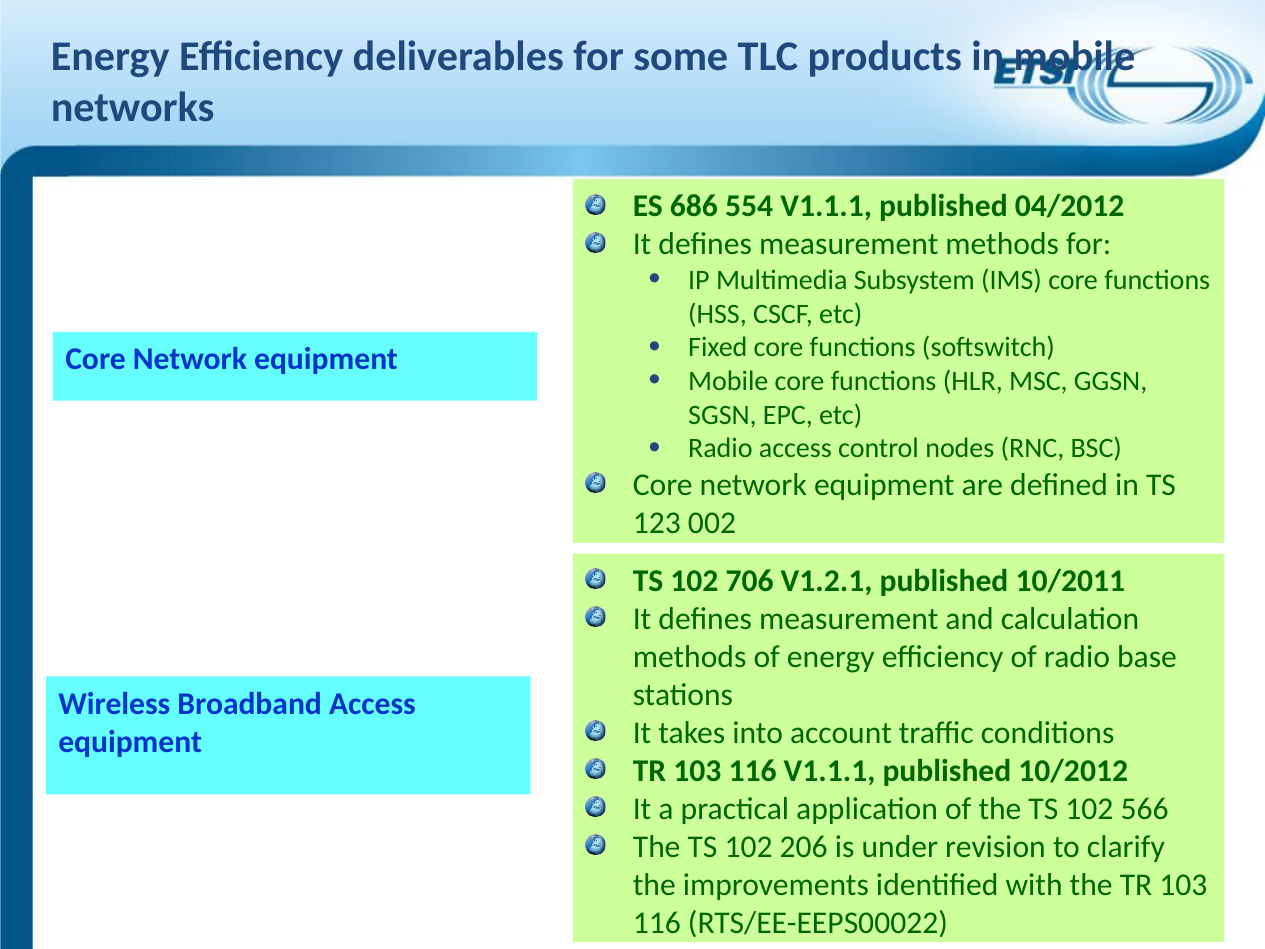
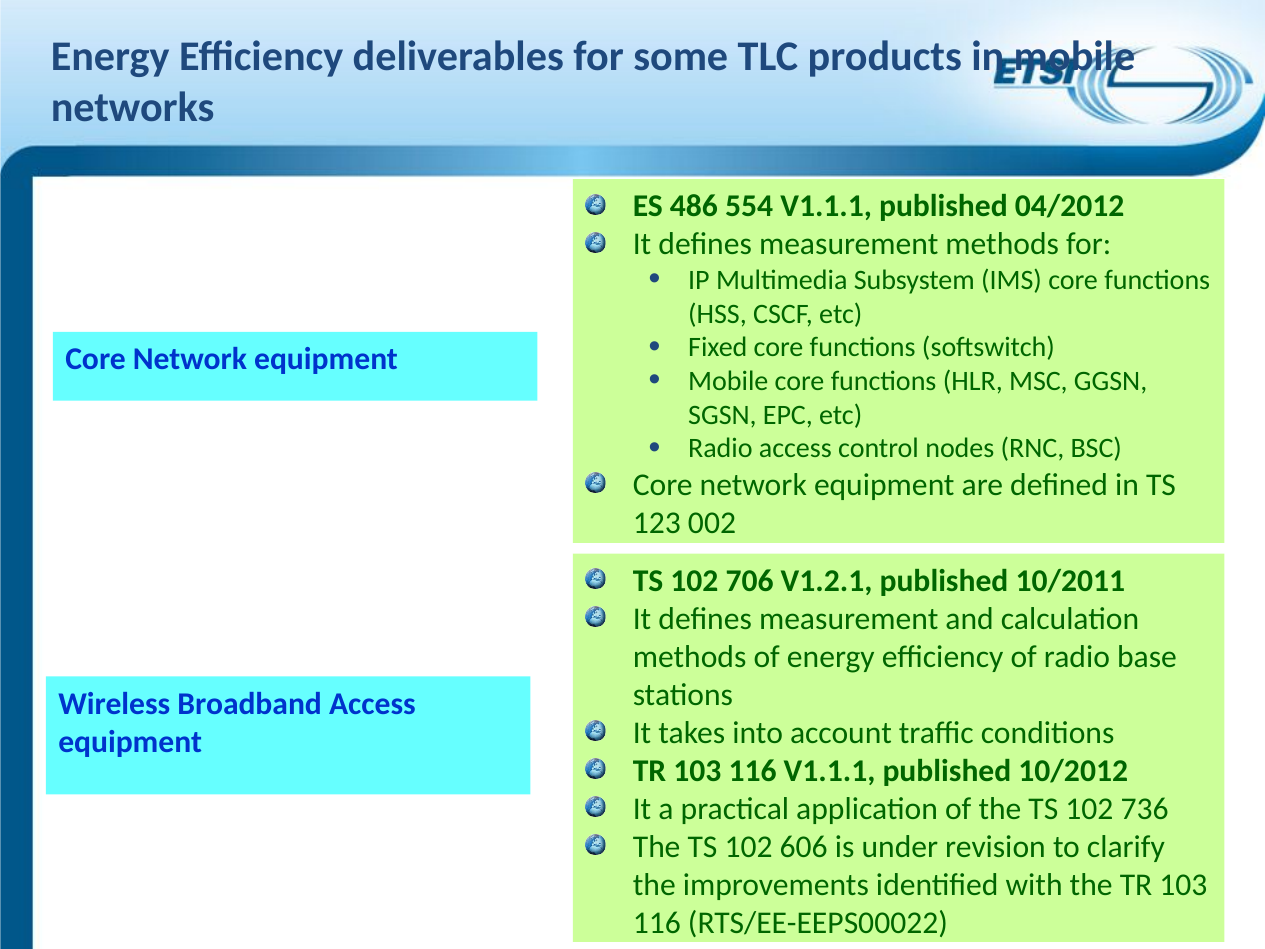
686: 686 -> 486 (694, 206)
566: 566 -> 736 (1145, 809)
206: 206 -> 606 (804, 846)
